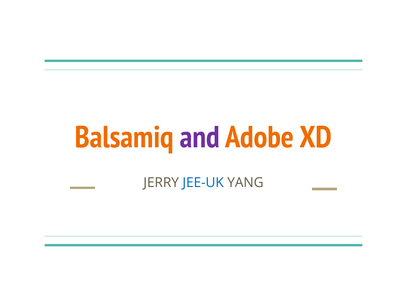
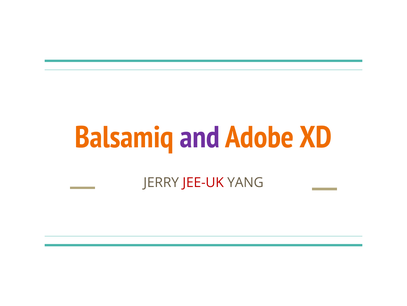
JEE-UK colour: blue -> red (203, 182)
